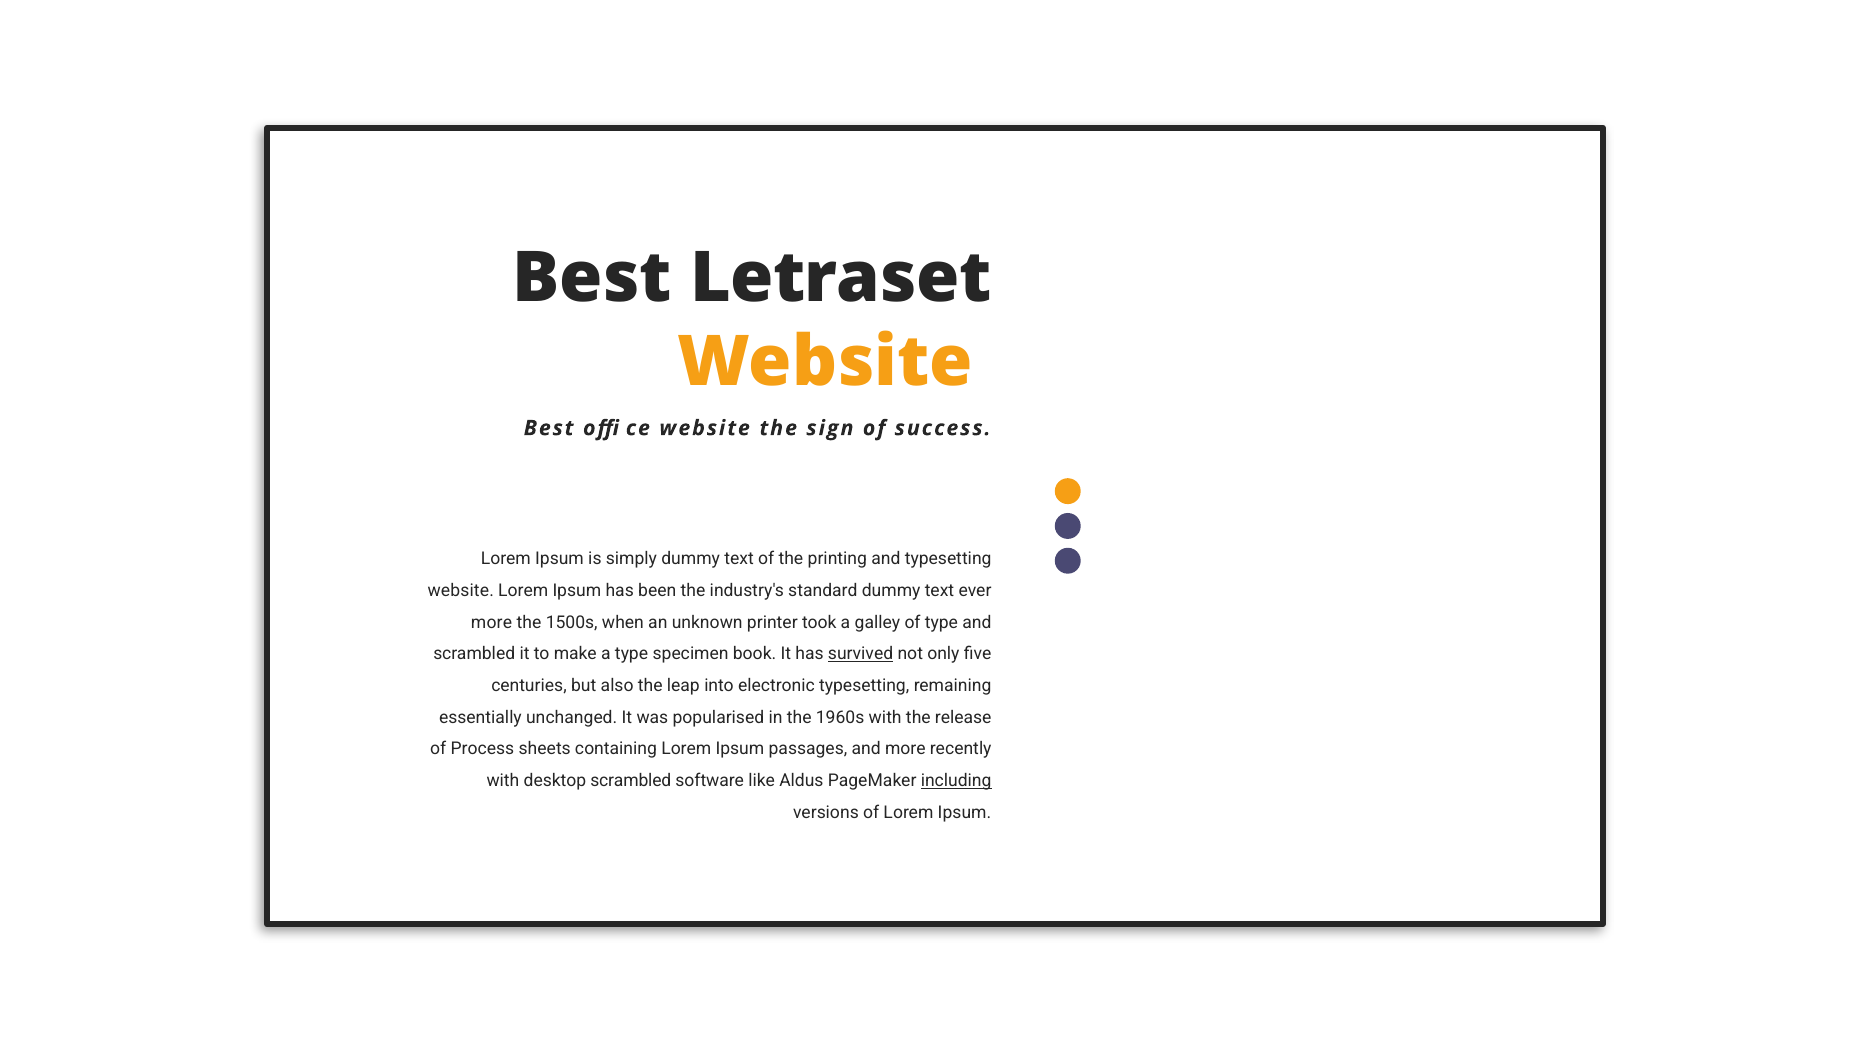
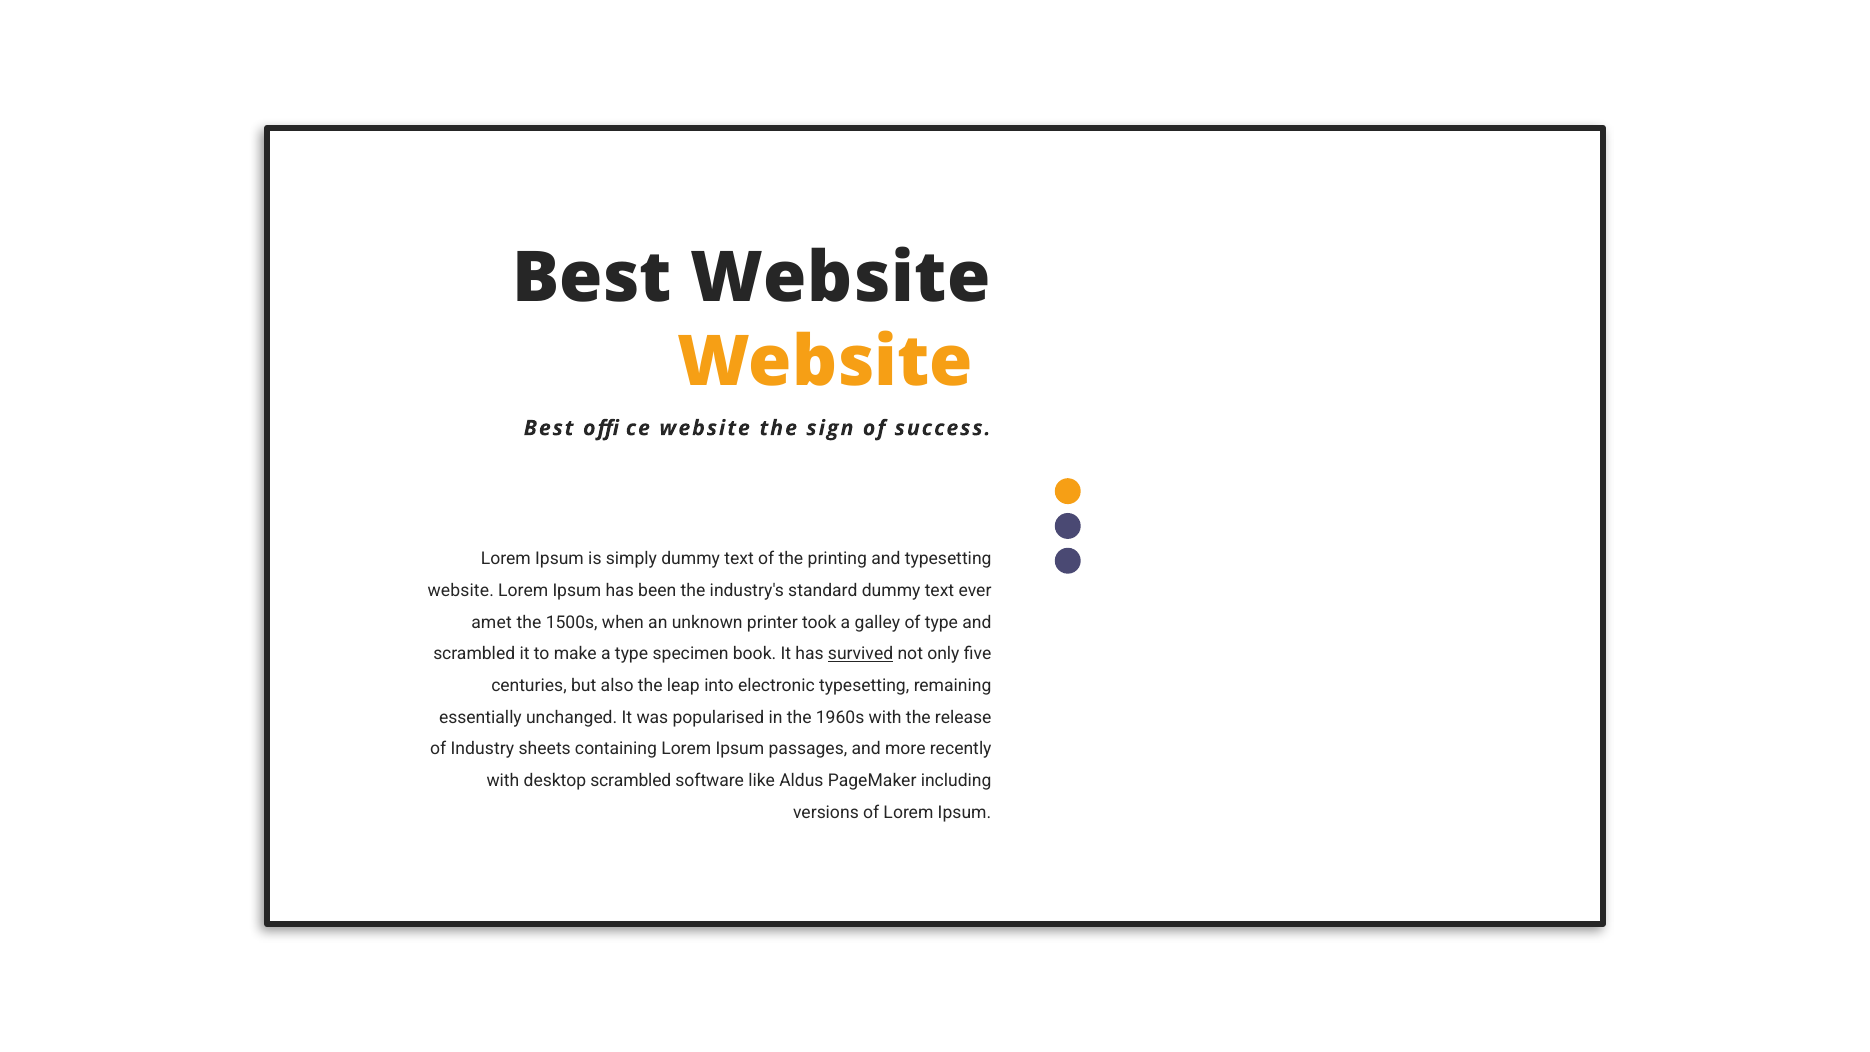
Best Letraset: Letraset -> Website (840, 279)
more: more -> amet (492, 622)
Process: Process -> Industry (482, 749)
including underline: present -> none (956, 780)
